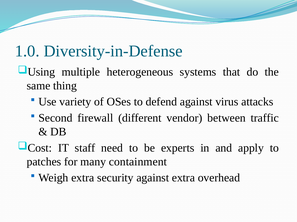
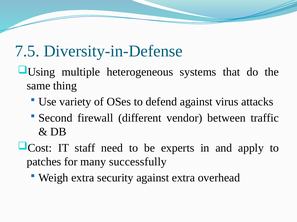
1.0: 1.0 -> 7.5 (27, 51)
containment: containment -> successfully (138, 162)
